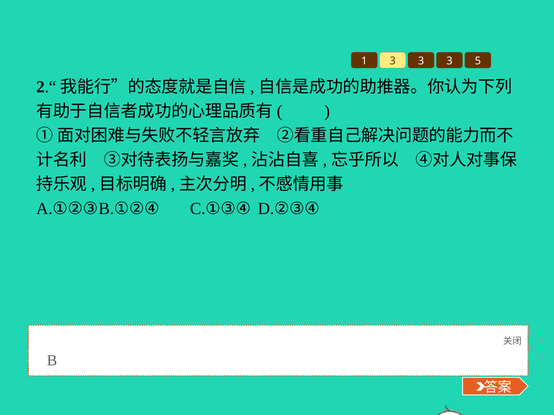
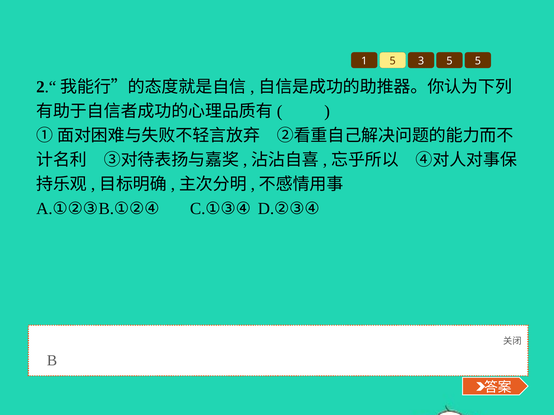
1 3: 3 -> 5 (393, 61)
3: 3 -> 5 (449, 61)
